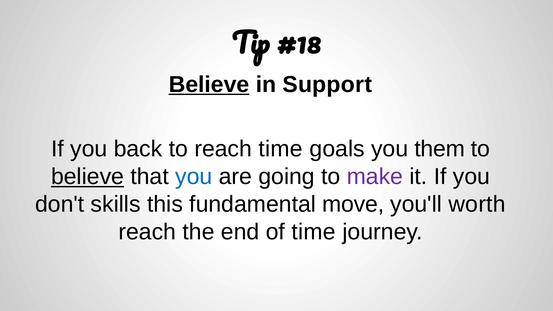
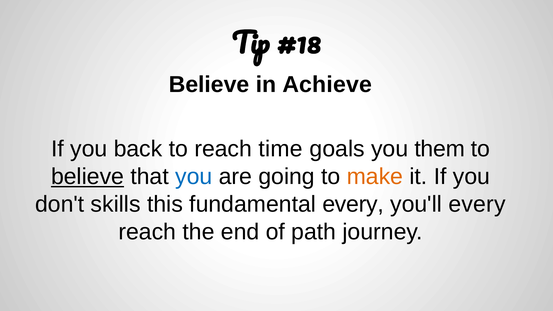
Believe underline: present -> none (209, 85)
Support: Support -> Achieve (327, 85)
make colour: purple -> orange (375, 177)
fundamental move: move -> every (353, 204)
you'll worth: worth -> every (477, 204)
of time: time -> path (314, 232)
